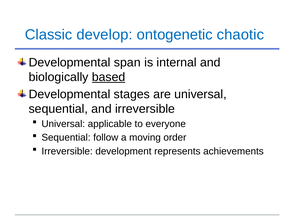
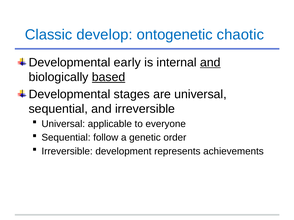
span: span -> early (127, 63)
and underline: none -> present (210, 63)
moving: moving -> genetic (145, 138)
